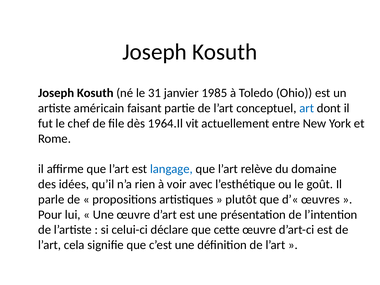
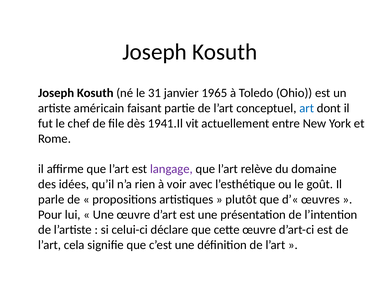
1985: 1985 -> 1965 (214, 93)
1964.Il: 1964.Il -> 1941.Il (165, 123)
langage colour: blue -> purple (171, 169)
